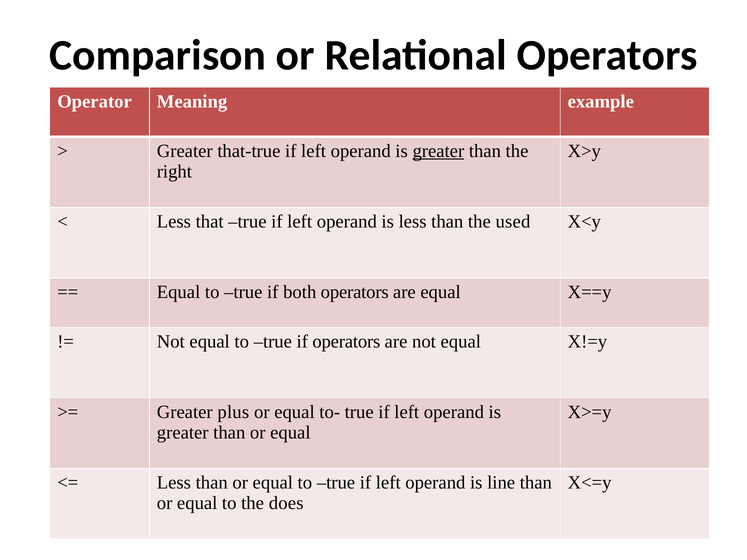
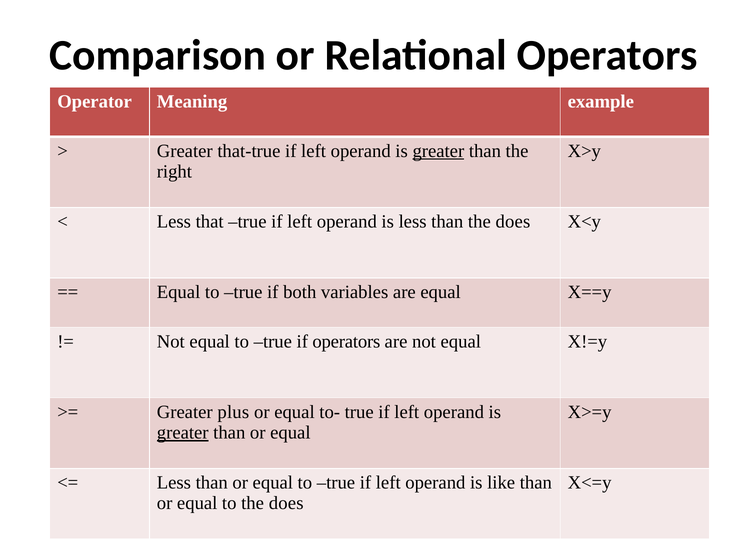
than the used: used -> does (513, 222)
both operators: operators -> variables (355, 292)
greater underline: none -> present (183, 433)
line: line -> like (501, 483)
